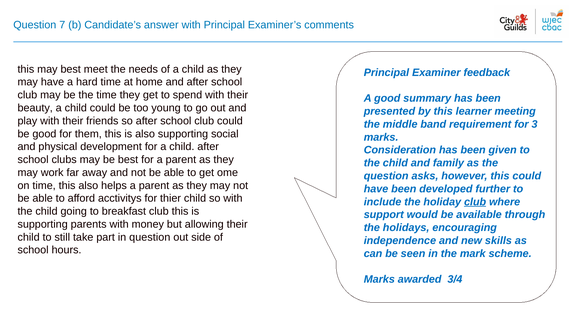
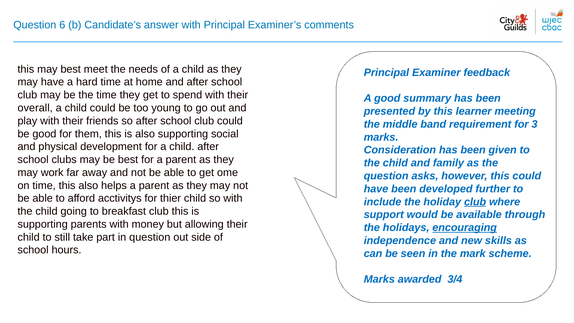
7: 7 -> 6 (62, 25)
beauty: beauty -> overall (35, 108)
encouraging underline: none -> present (465, 228)
